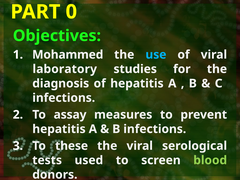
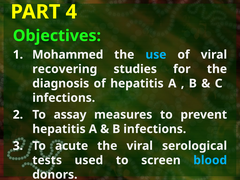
PART 0: 0 -> 4 (71, 12)
laboratory: laboratory -> recovering (65, 69)
these: these -> acute (72, 146)
blood colour: light green -> light blue (210, 160)
